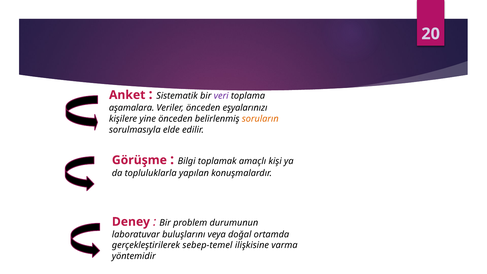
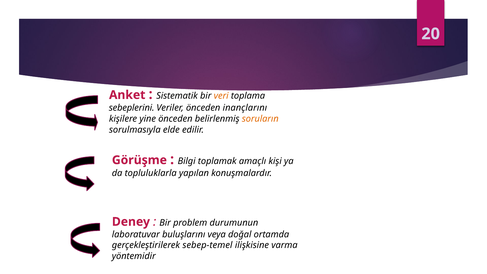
veri colour: purple -> orange (221, 96)
aşamalara: aşamalara -> sebeplerini (132, 108)
eşyalarınızı: eşyalarınızı -> inançlarını (245, 108)
